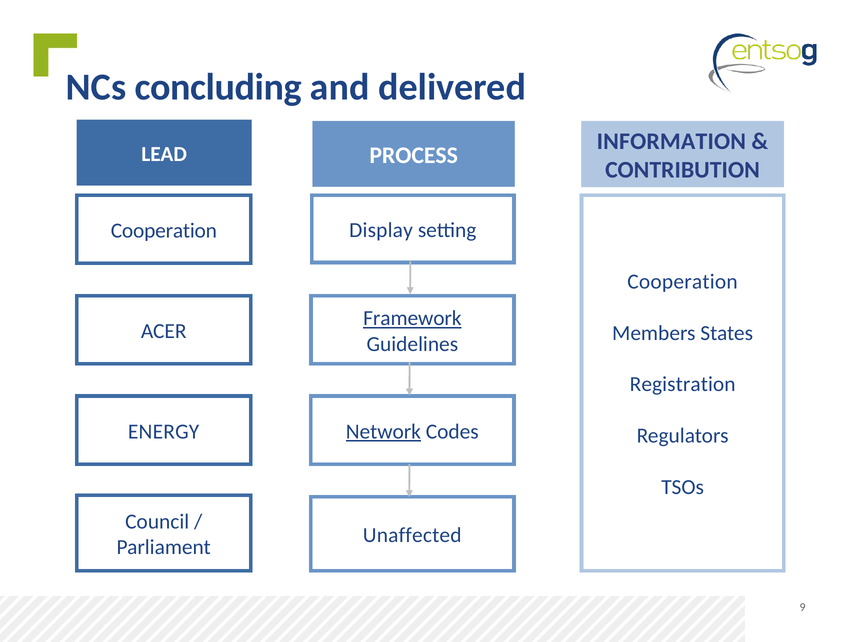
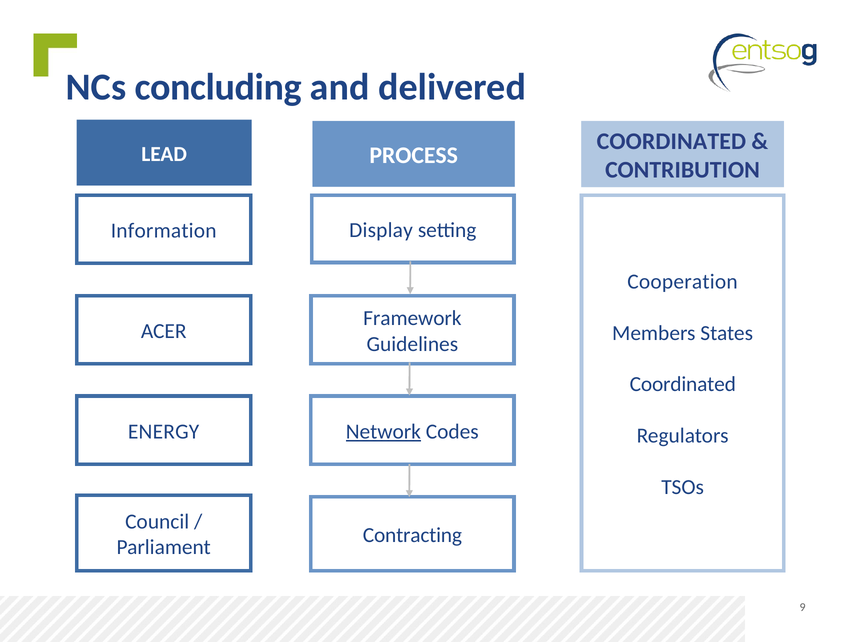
INFORMATION: INFORMATION -> COORDINATED (671, 142)
Cooperation: Cooperation -> Information (164, 231)
Framework underline: present -> none (412, 319)
Registration: Registration -> Coordinated (683, 385)
Unaffected: Unaffected -> Contracting (412, 536)
